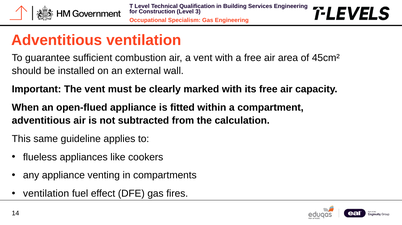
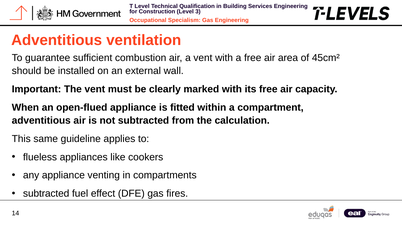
ventilation: ventilation -> subtracted (46, 193)
